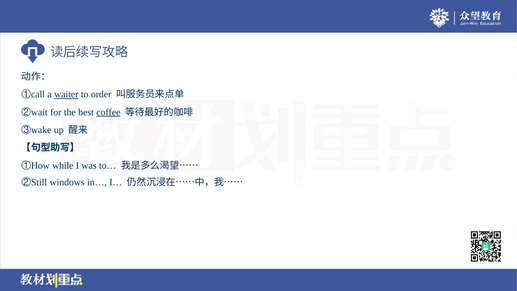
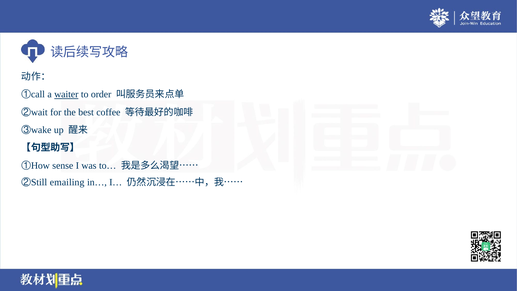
coffee underline: present -> none (108, 112)
while: while -> sense (63, 165)
windows: windows -> emailing (67, 182)
